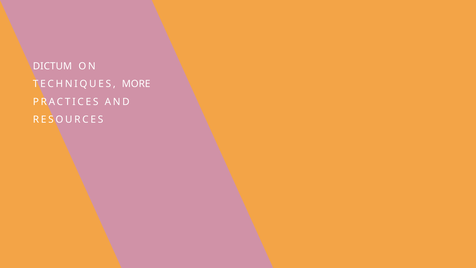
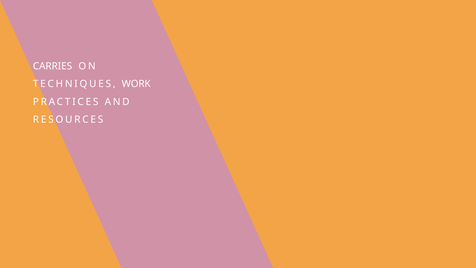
DICTUM: DICTUM -> CARRIES (53, 66)
MORE: MORE -> WORK (136, 84)
